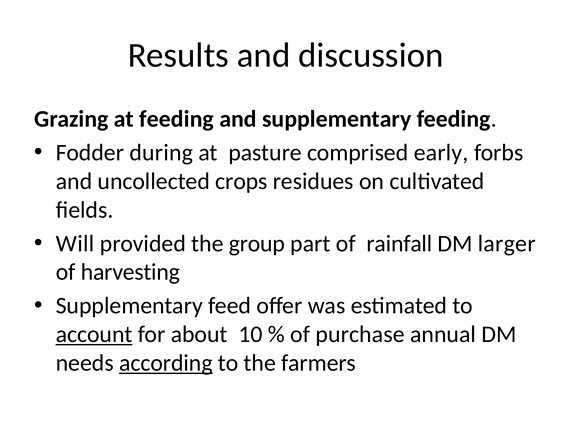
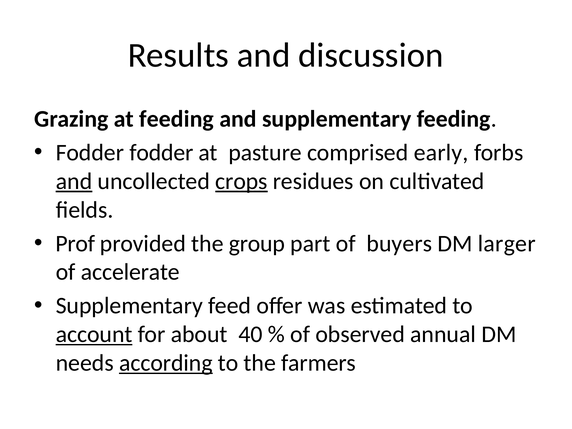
Fodder during: during -> fodder (161, 153)
and underline: none -> present (74, 181)
crops underline: none -> present (241, 181)
Will: Will -> Prof (75, 244)
rainfall: rainfall -> buyers (399, 244)
harvesting: harvesting -> accelerate (130, 272)
10: 10 -> 40 (250, 334)
purchase: purchase -> observed (360, 334)
